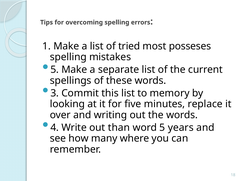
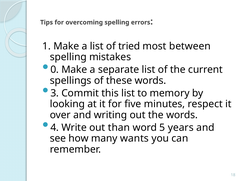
posseses: posseses -> between (190, 46)
5: 5 -> 0 (55, 70)
replace: replace -> respect (205, 104)
where: where -> wants (134, 138)
